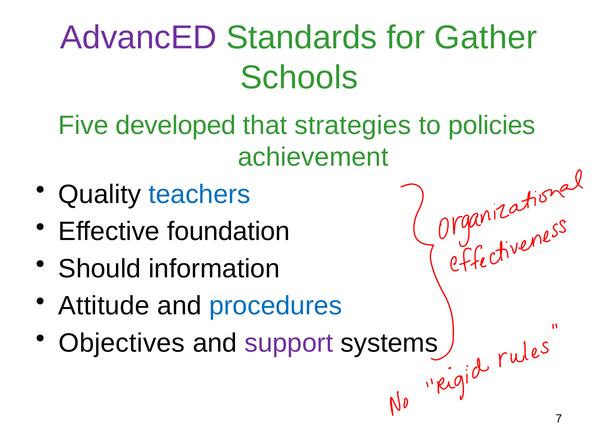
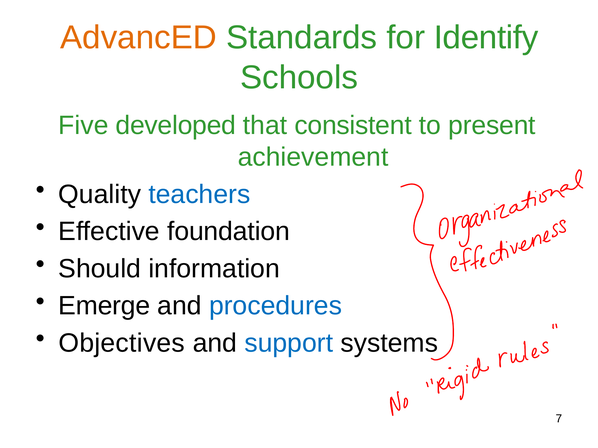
AdvancED colour: purple -> orange (139, 38)
Gather: Gather -> Identify (486, 38)
strategies: strategies -> consistent (353, 125)
policies: policies -> present (492, 125)
Attitude: Attitude -> Emerge (104, 306)
support colour: purple -> blue (289, 343)
